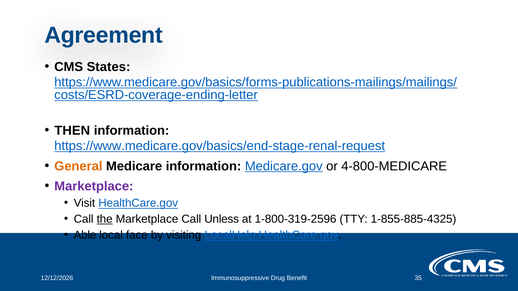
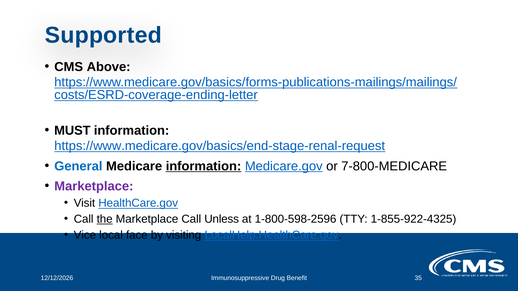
Agreement: Agreement -> Supported (103, 35)
States: States -> Above (109, 67)
THEN: THEN -> MUST (72, 131)
General colour: orange -> blue (78, 166)
information underline: none -> present (203, 166)
4-800-MEDICARE: 4-800-MEDICARE -> 7-800-MEDICARE (394, 166)
1-800-319-2596: 1-800-319-2596 -> 1-800-598-2596 (296, 219)
1-855-885-4325: 1-855-885-4325 -> 1-855-922-4325 (414, 219)
Able: Able -> Vice (85, 236)
